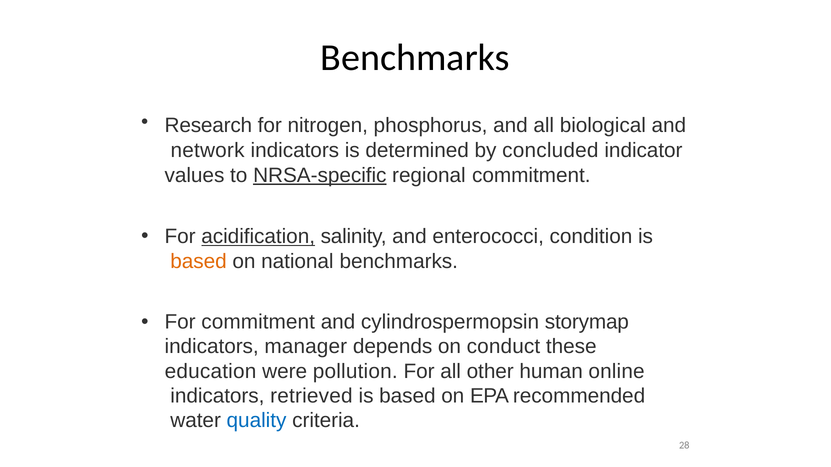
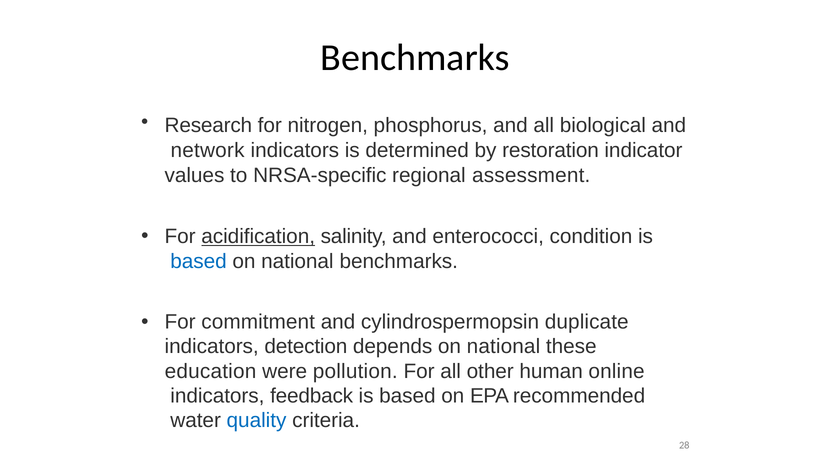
concluded: concluded -> restoration (551, 150)
NRSA-specific underline: present -> none (320, 175)
regional commitment: commitment -> assessment (531, 175)
based colour: orange -> blue (199, 262)
storymap: storymap -> duplicate (587, 322)
manager: manager -> detection (306, 347)
depends on conduct: conduct -> national (503, 347)
retrieved: retrieved -> feedback (312, 396)
